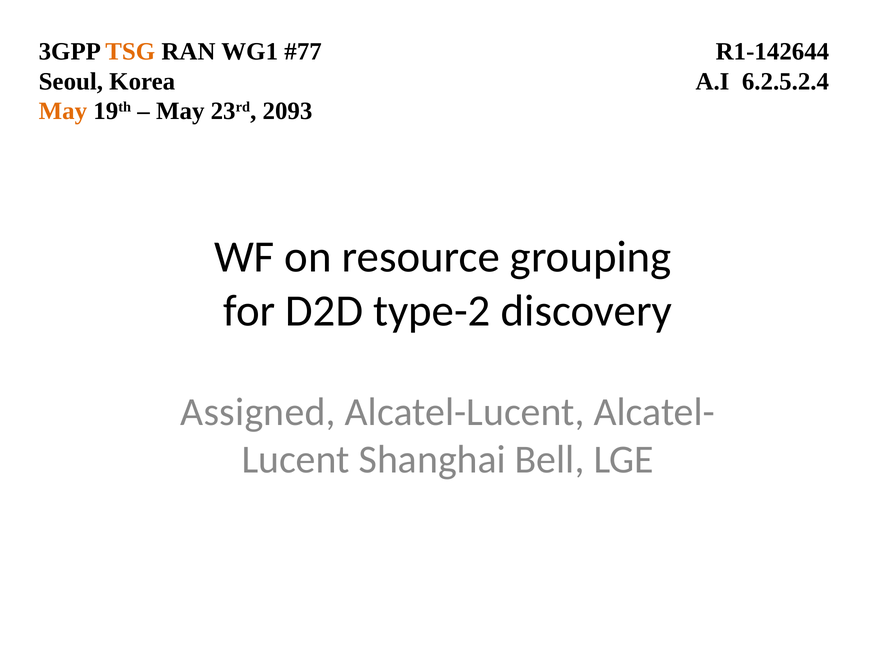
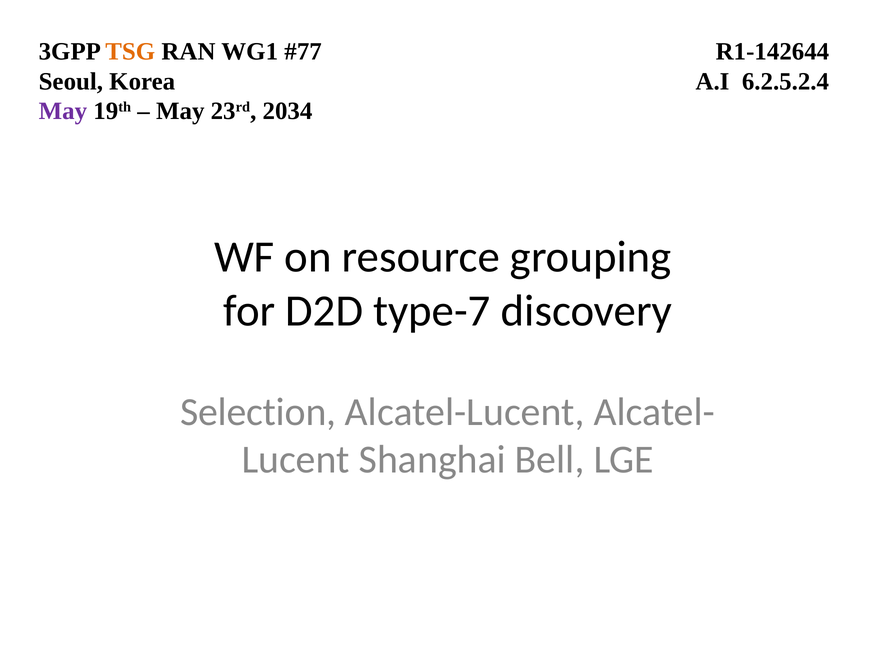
May colour: orange -> purple (63, 111)
2093: 2093 -> 2034 (287, 111)
type-2: type-2 -> type-7 (432, 311)
Assigned: Assigned -> Selection (258, 412)
